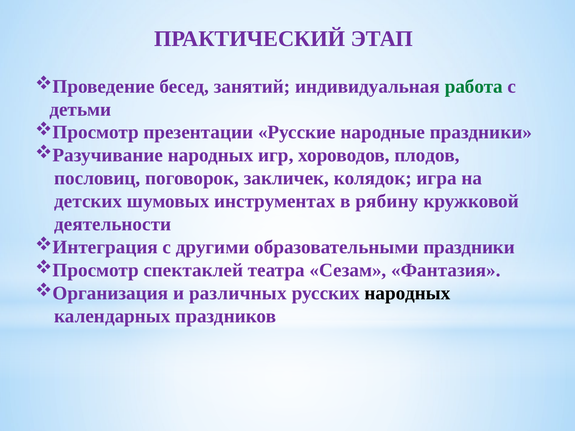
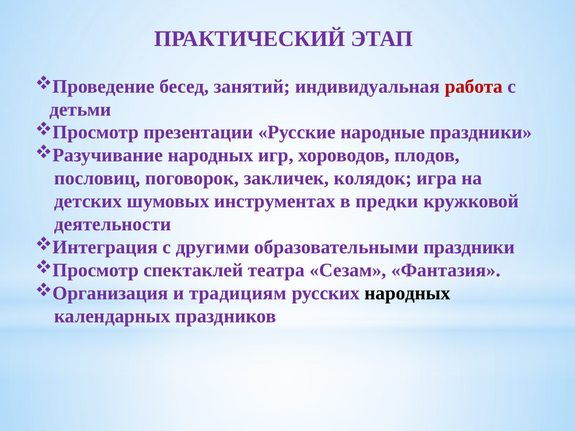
работа colour: green -> red (474, 86)
рябину: рябину -> предки (387, 201)
различных: различных -> традициям (238, 293)
